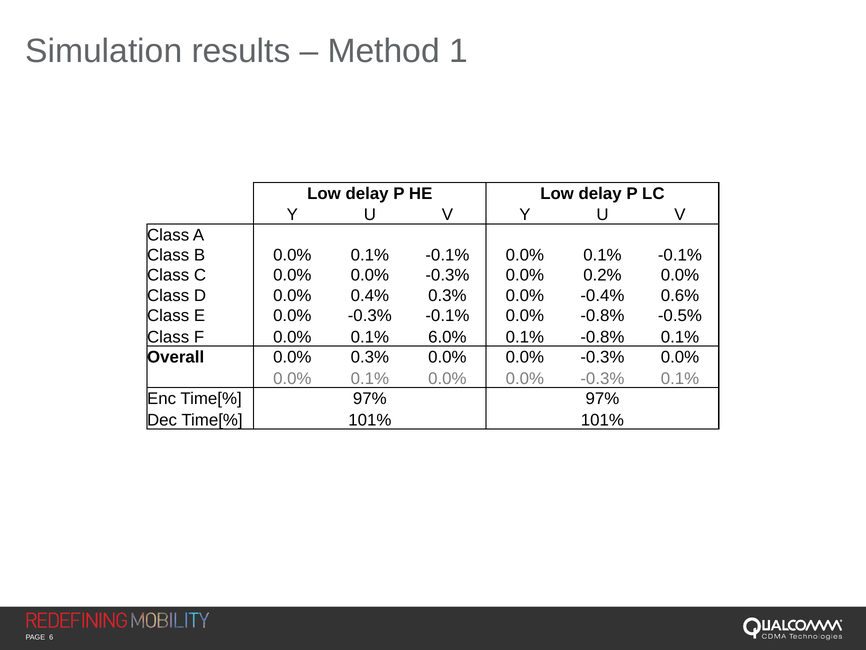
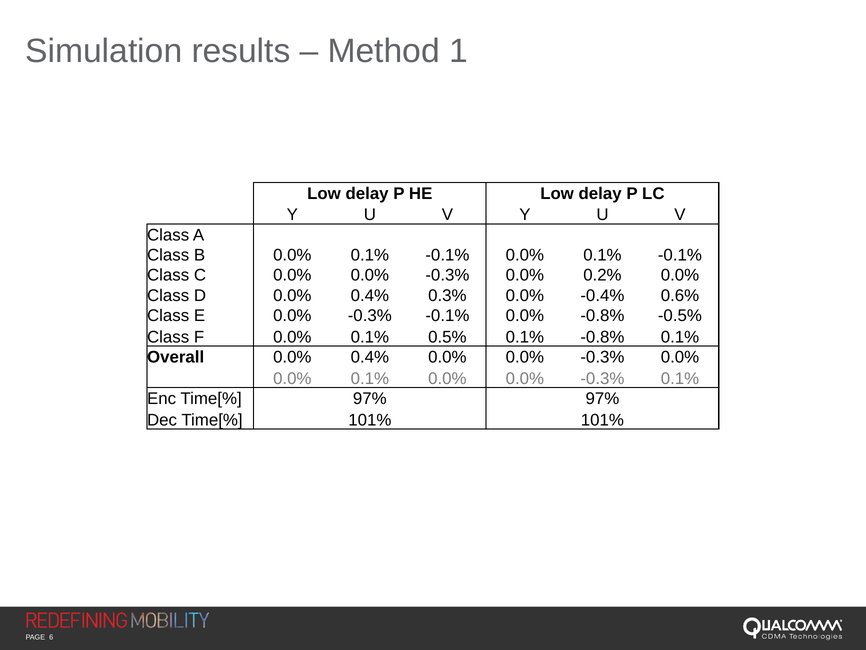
6.0%: 6.0% -> 0.5% (447, 337)
Overall 0.0% 0.3%: 0.3% -> 0.4% (370, 357)
